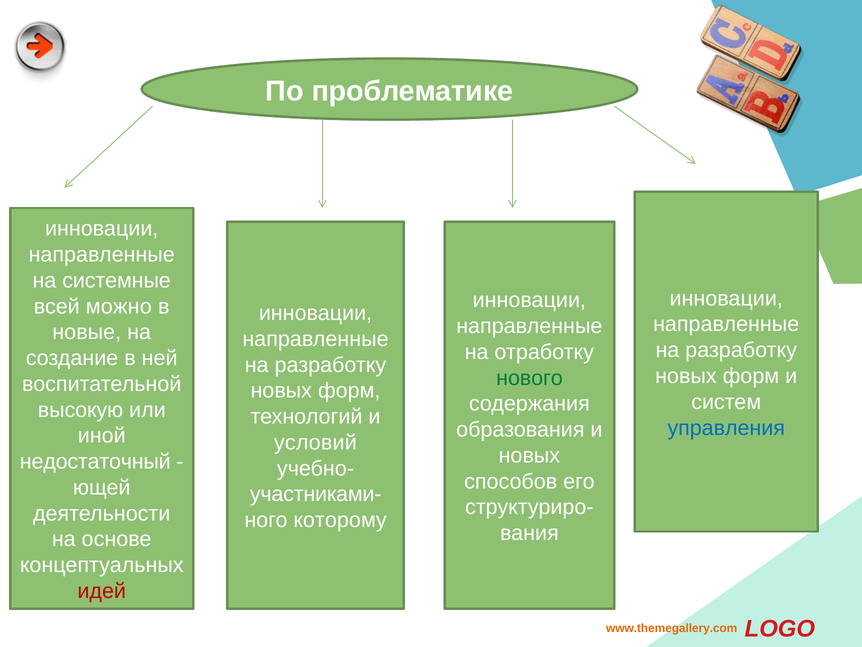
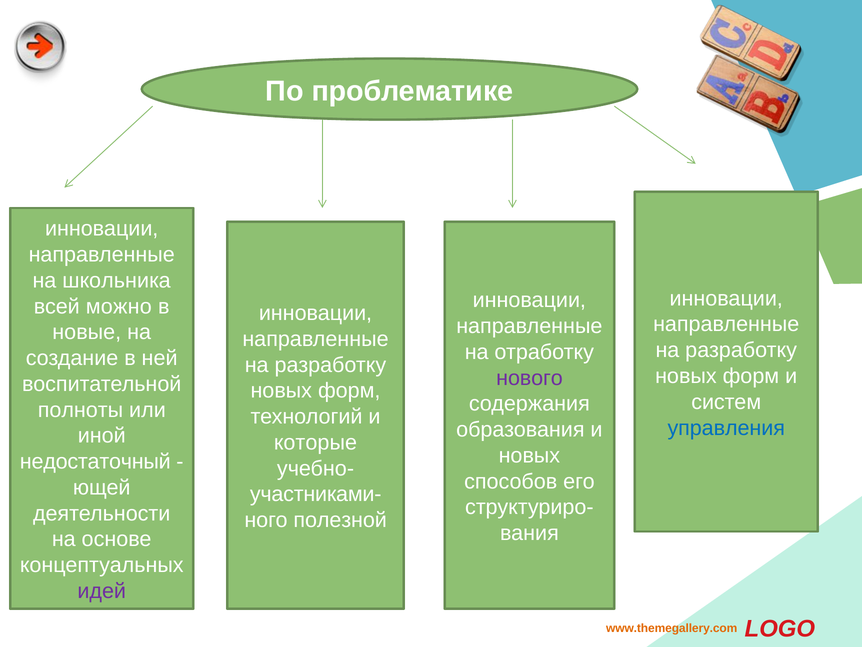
системные: системные -> школьника (116, 280)
нового colour: green -> purple (529, 378)
высокую: высокую -> полноты (80, 410)
условий: условий -> которые (316, 442)
которому: которому -> полезной (340, 520)
идей colour: red -> purple (102, 591)
